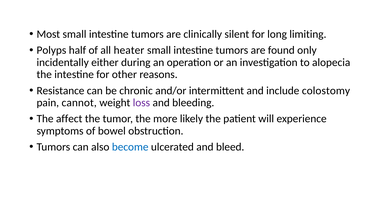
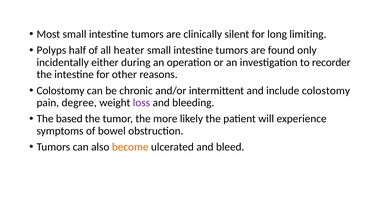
alopecia: alopecia -> recorder (331, 63)
Resistance: Resistance -> Colostomy (60, 91)
cannot: cannot -> degree (79, 103)
affect: affect -> based (69, 119)
become colour: blue -> orange (130, 147)
